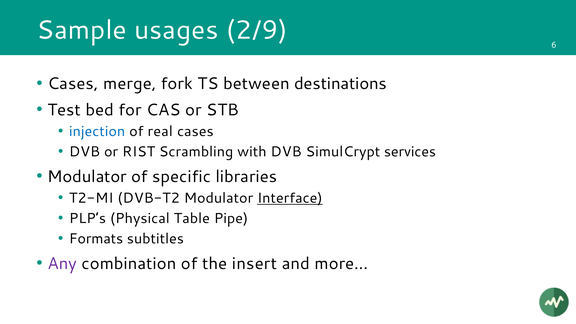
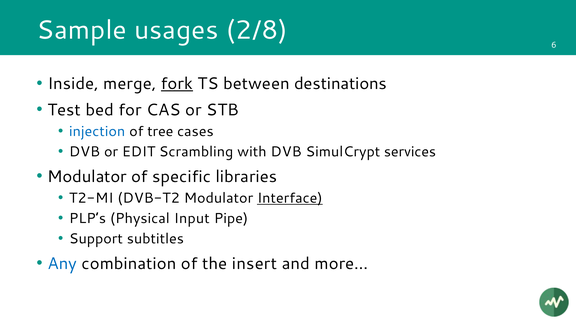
2/9: 2/9 -> 2/8 (257, 30)
Cases: Cases -> Inside (73, 84)
fork underline: none -> present (177, 84)
real: real -> tree (160, 131)
RIST: RIST -> EDIT (139, 152)
Table: Table -> Input (192, 218)
Formats: Formats -> Support (96, 239)
Any colour: purple -> blue (62, 264)
